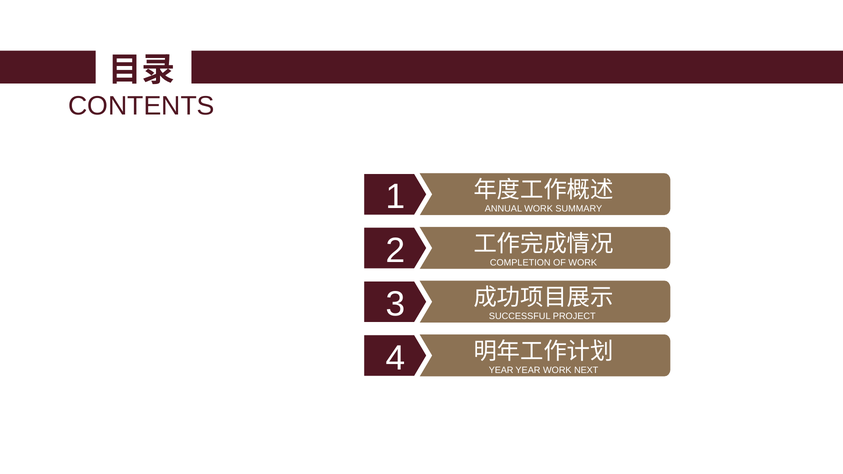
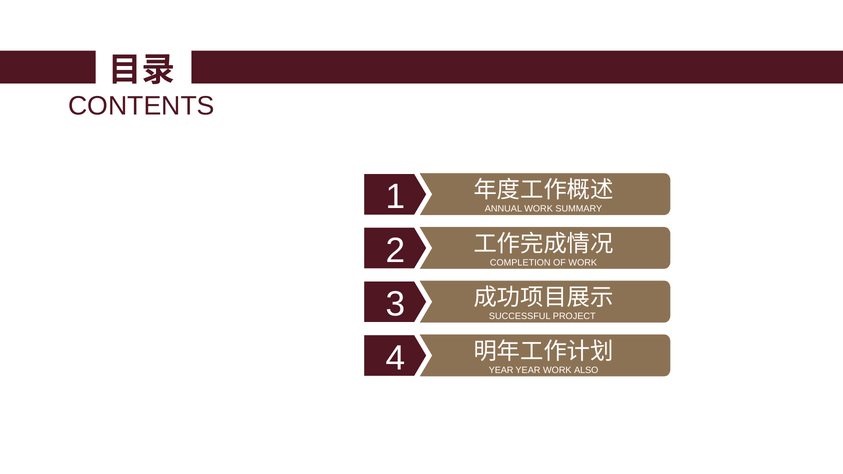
NEXT: NEXT -> ALSO (586, 370)
